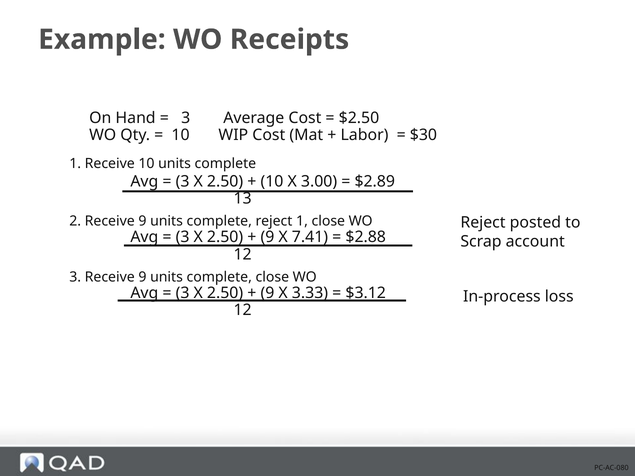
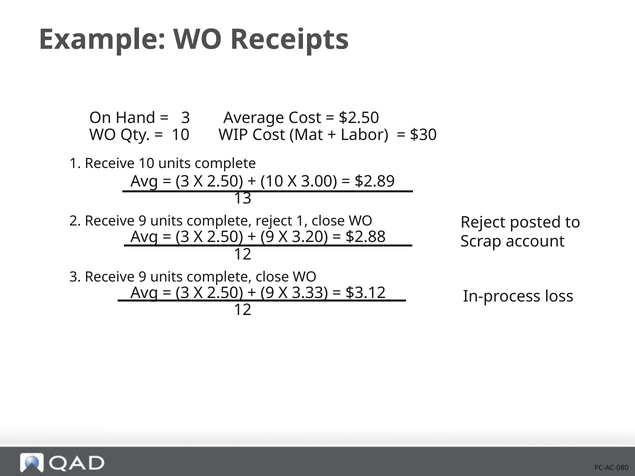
7.41: 7.41 -> 3.20 (310, 237)
